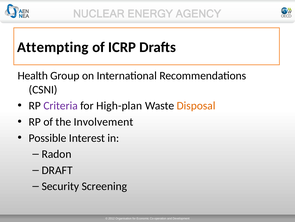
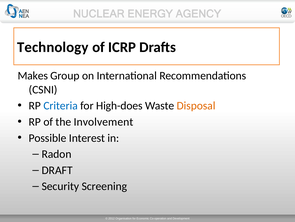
Attempting: Attempting -> Technology (53, 47)
Health: Health -> Makes (33, 76)
Criteria colour: purple -> blue (61, 105)
High-plan: High-plan -> High-does (119, 105)
